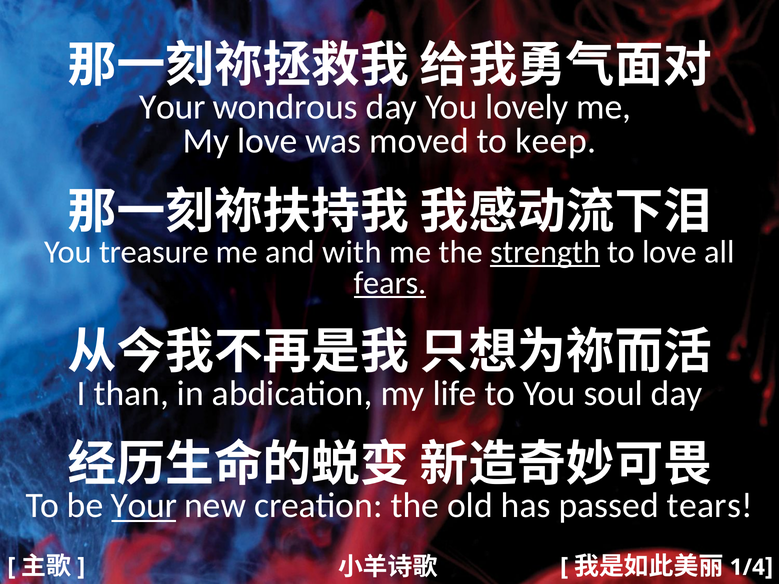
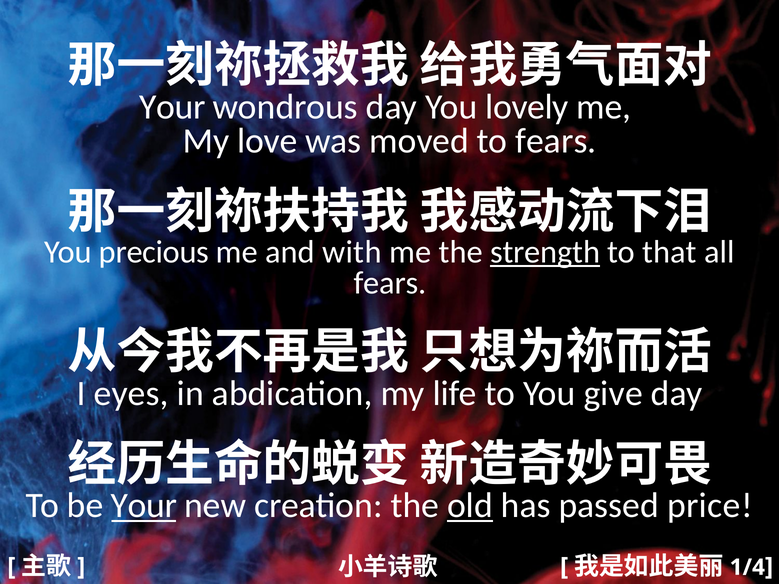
to keep: keep -> fears (556, 141)
treasure: treasure -> precious (154, 252)
to love: love -> that (669, 252)
fears underline: present -> none (390, 283)
than: than -> eyes (131, 394)
soul: soul -> give (613, 394)
old underline: none -> present (470, 506)
tears: tears -> price (710, 506)
